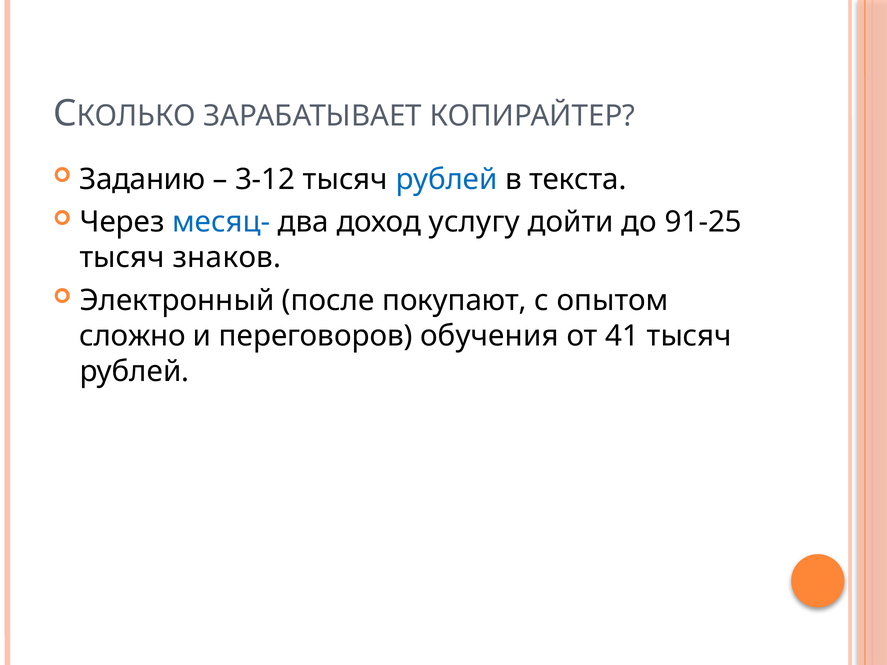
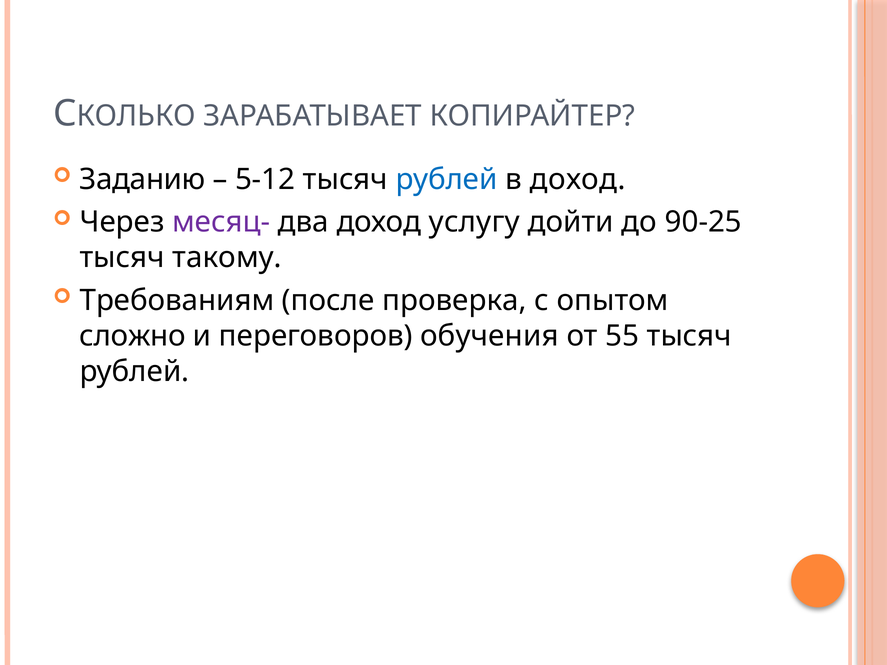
3-12: 3-12 -> 5-12 (265, 179)
в текста: текста -> доход (578, 179)
месяц- colour: blue -> purple (221, 222)
91-25: 91-25 -> 90-25 (703, 222)
знаков: знаков -> такому (227, 258)
Электронный: Электронный -> Требованиям (177, 301)
покупают: покупают -> проверка (455, 301)
41: 41 -> 55 (622, 336)
